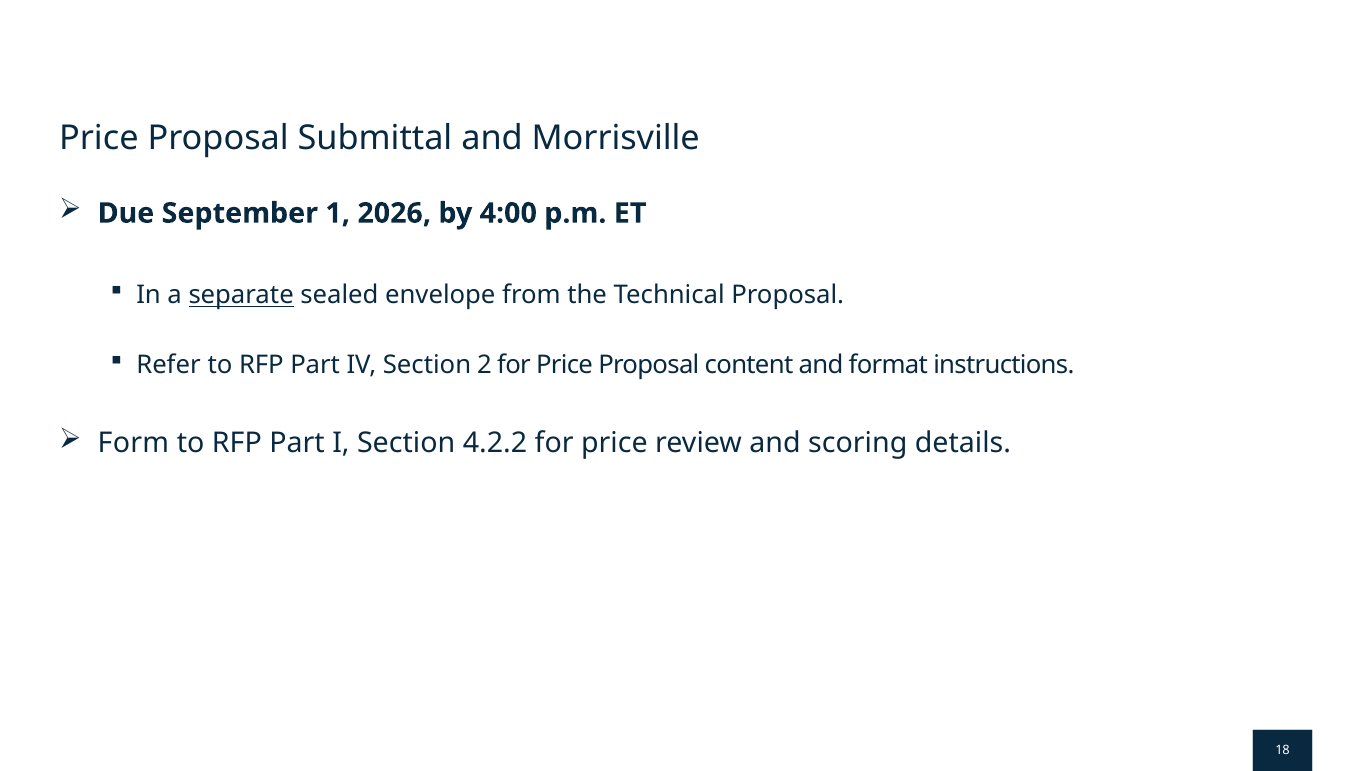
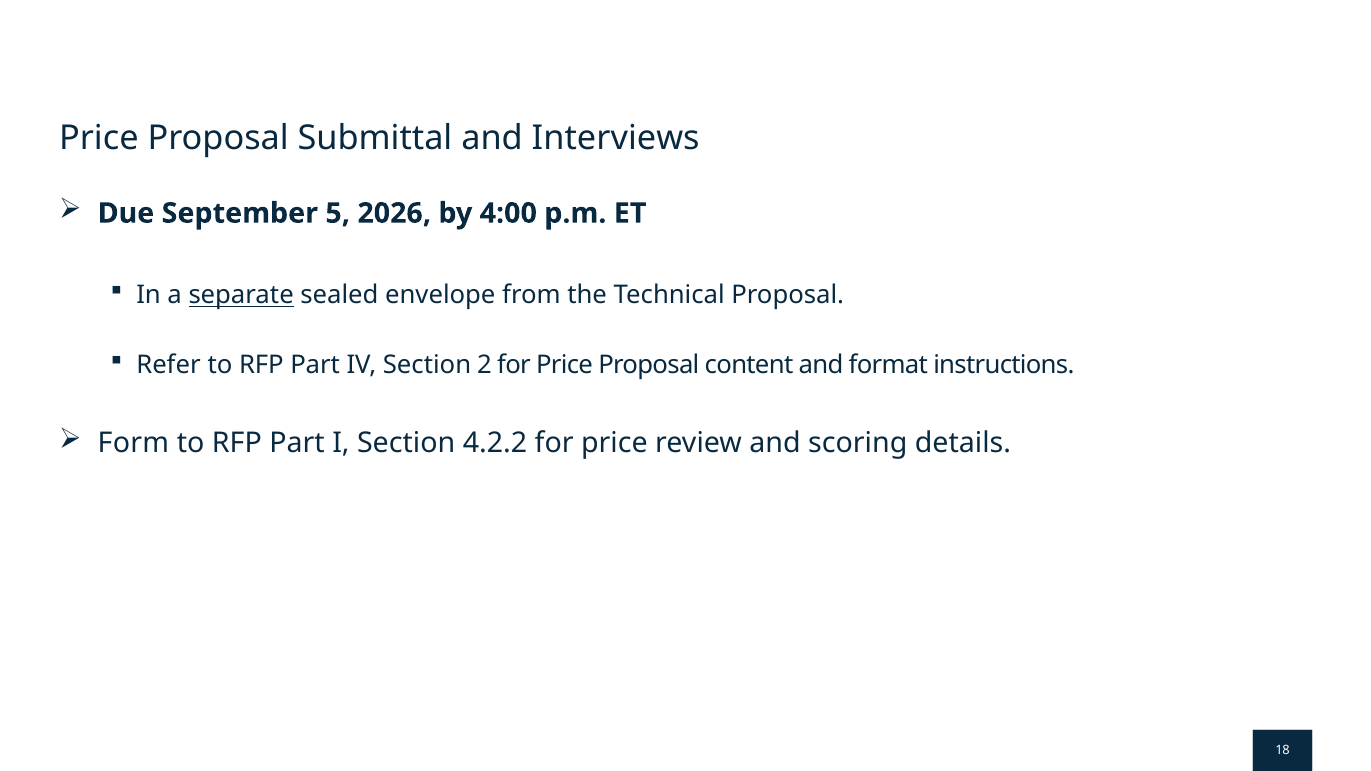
Morrisville: Morrisville -> Interviews (616, 139)
1: 1 -> 5 (338, 213)
